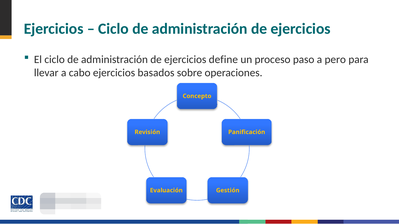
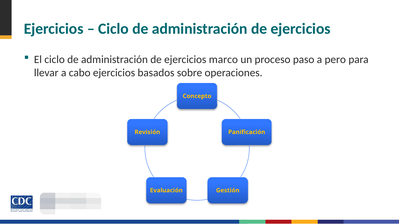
define: define -> marco (223, 60)
